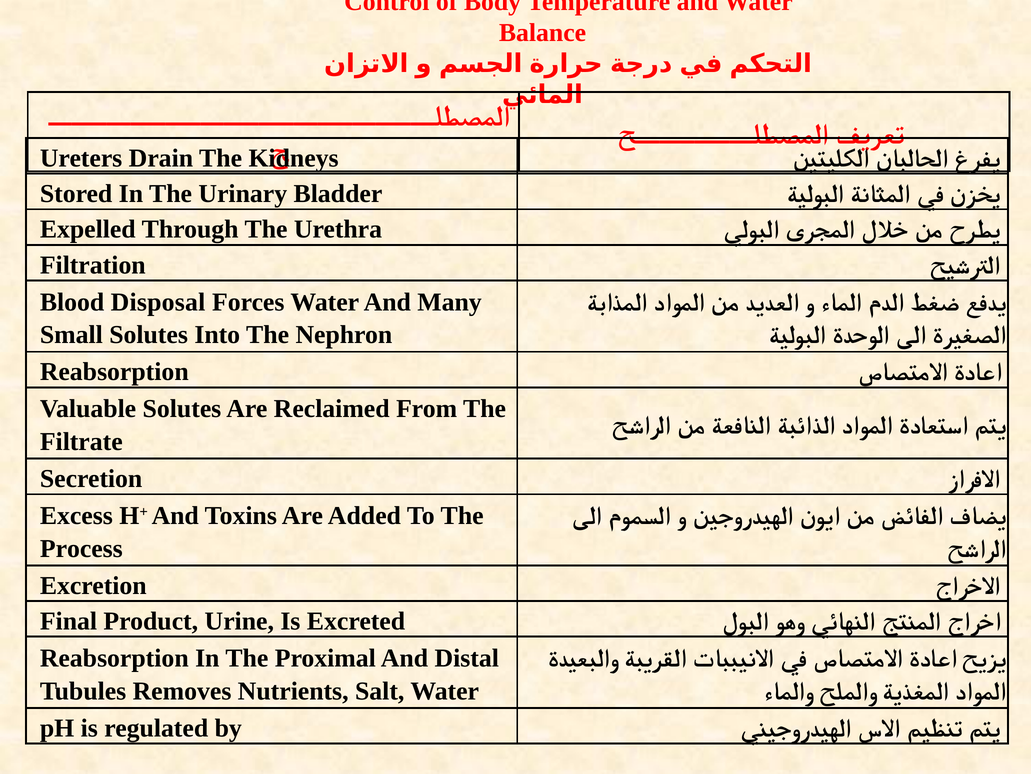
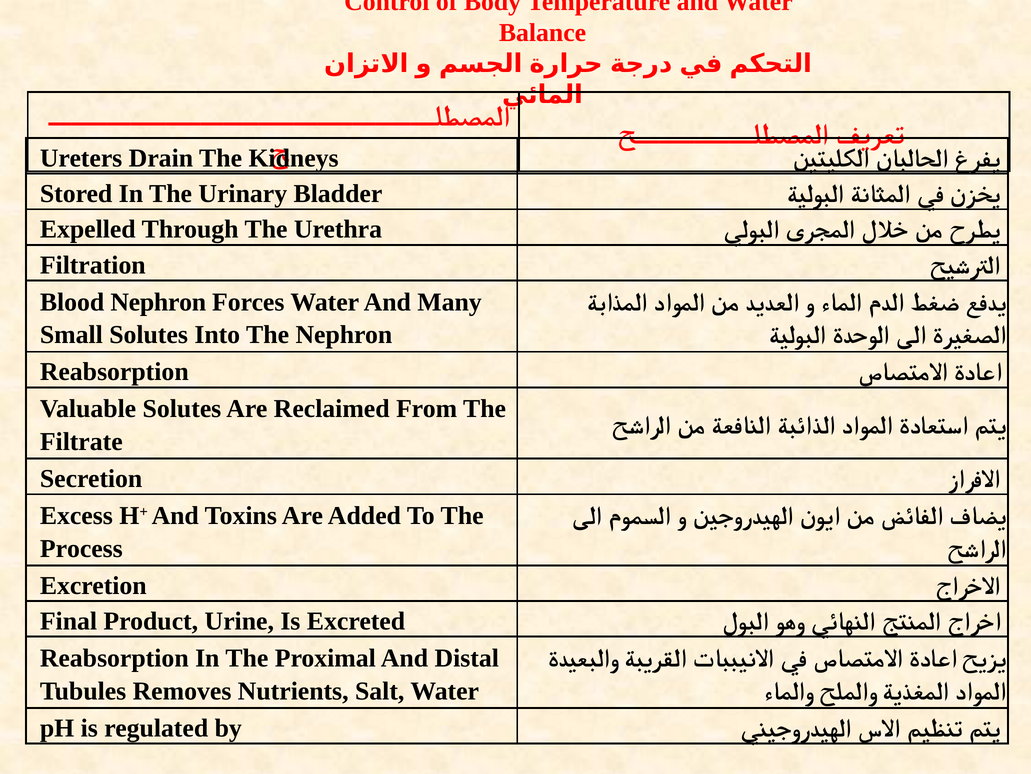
Blood Disposal: Disposal -> Nephron (158, 302)
